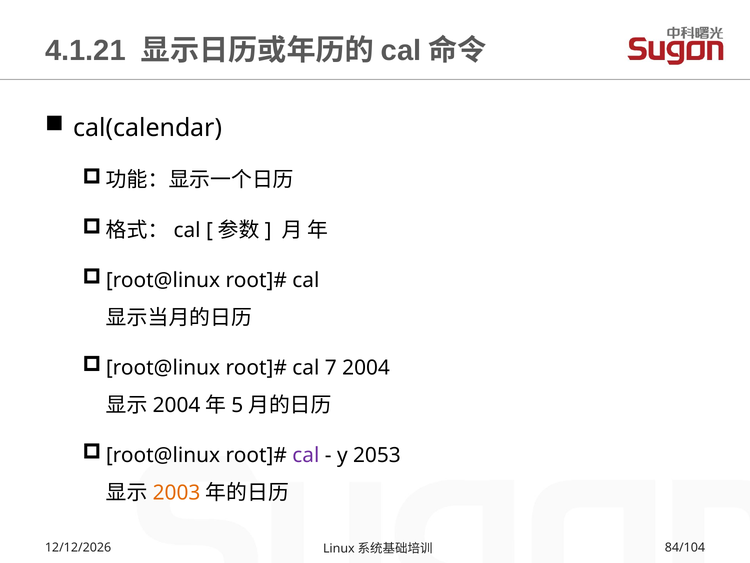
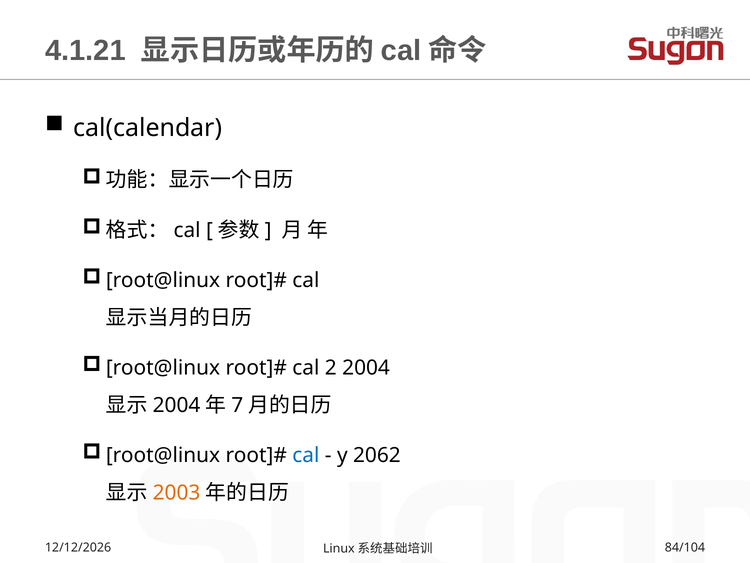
7: 7 -> 2 (331, 367)
5: 5 -> 7 (237, 405)
cal colour: purple -> blue (306, 455)
2053: 2053 -> 2062 (377, 455)
